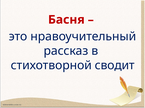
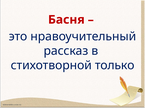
сводит: сводит -> только (115, 66)
